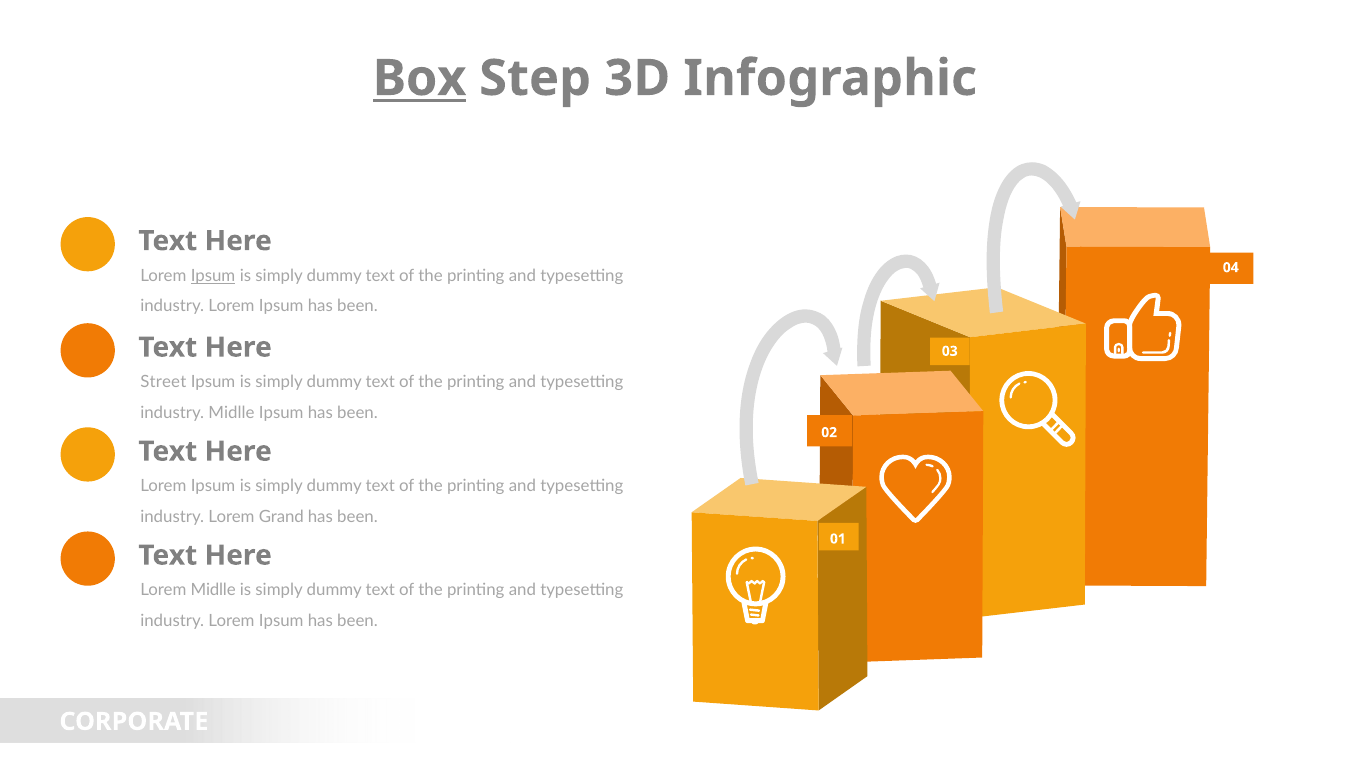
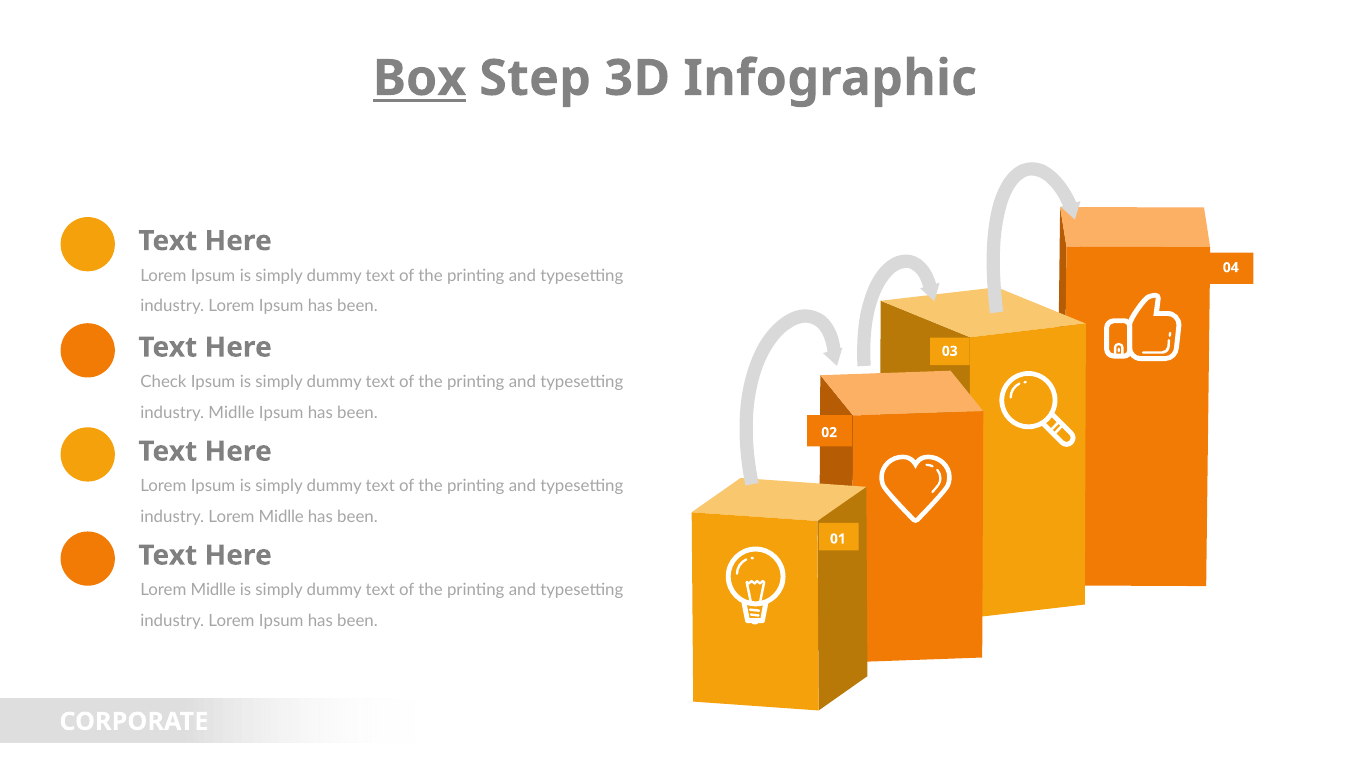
Ipsum underline: present -> none (213, 276)
Street: Street -> Check (163, 382)
industry Lorem Grand: Grand -> Midlle (281, 517)
